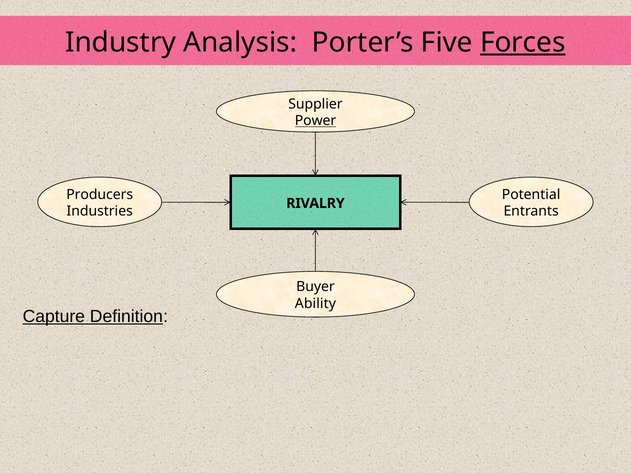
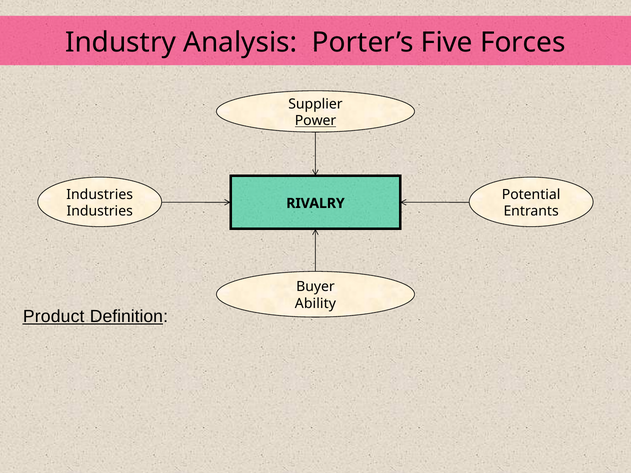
Forces underline: present -> none (523, 42)
Producers: Producers -> Industries (100, 195)
Capture: Capture -> Product (54, 317)
